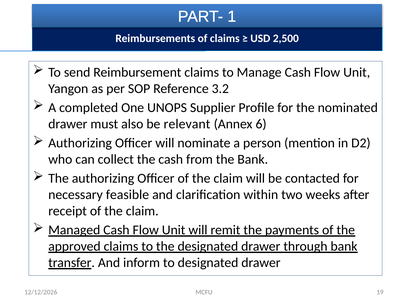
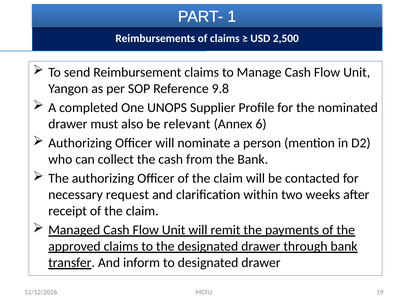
3.2: 3.2 -> 9.8 (220, 89)
feasible: feasible -> request (127, 195)
